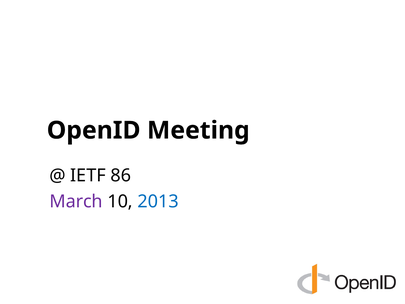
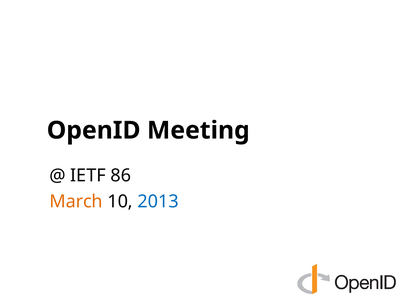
March colour: purple -> orange (76, 201)
